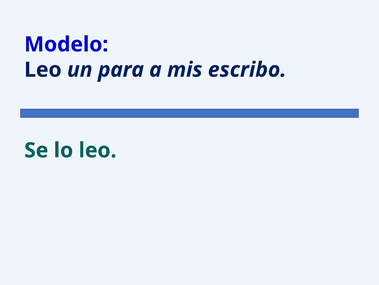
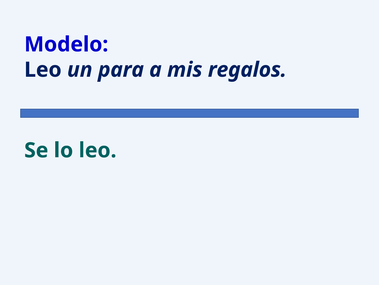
escribo: escribo -> regalos (247, 70)
